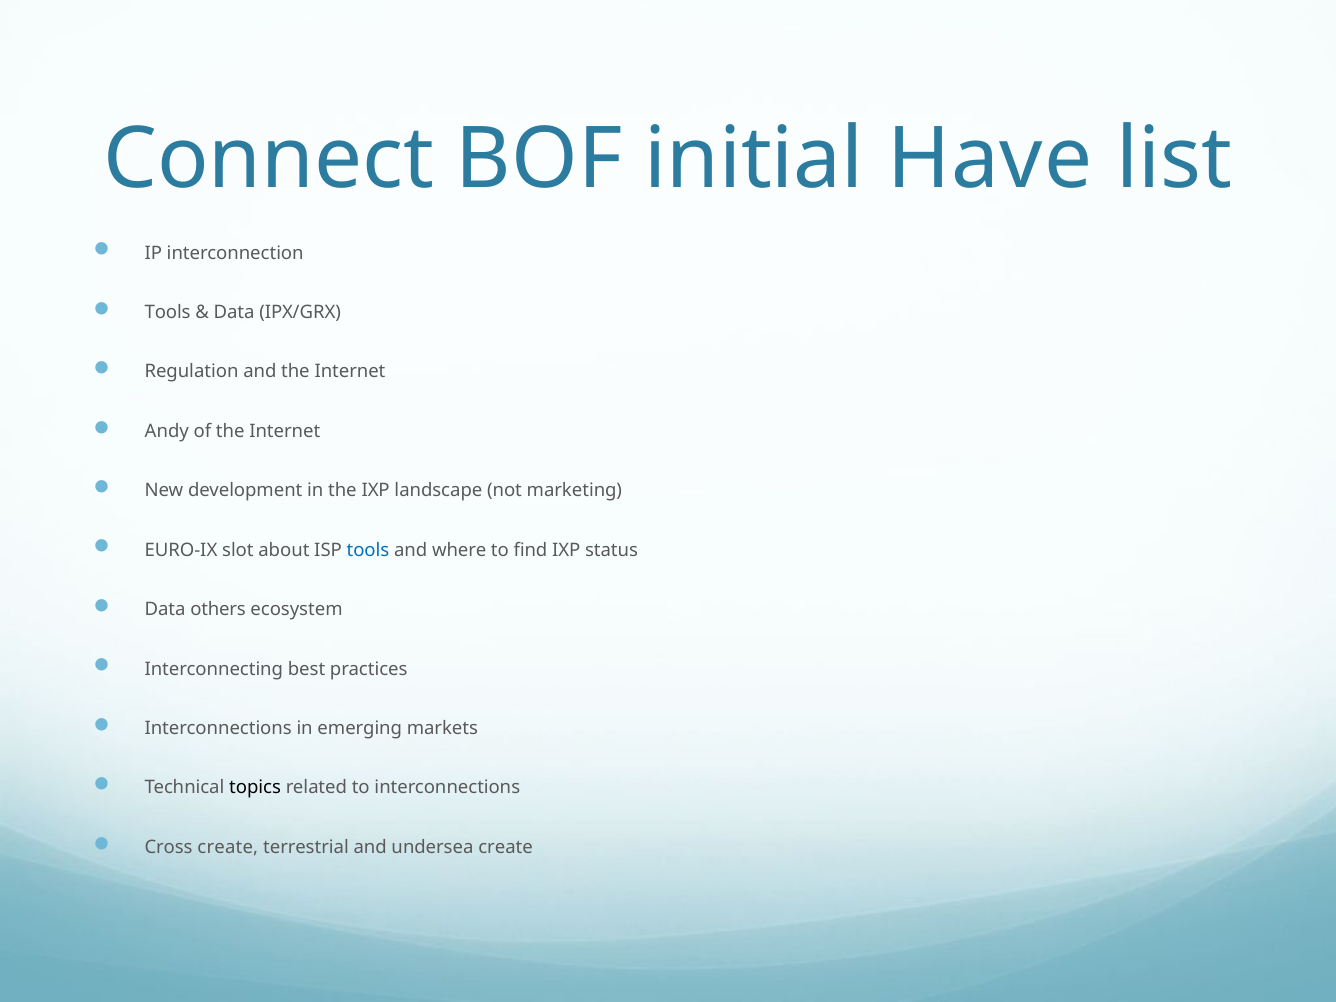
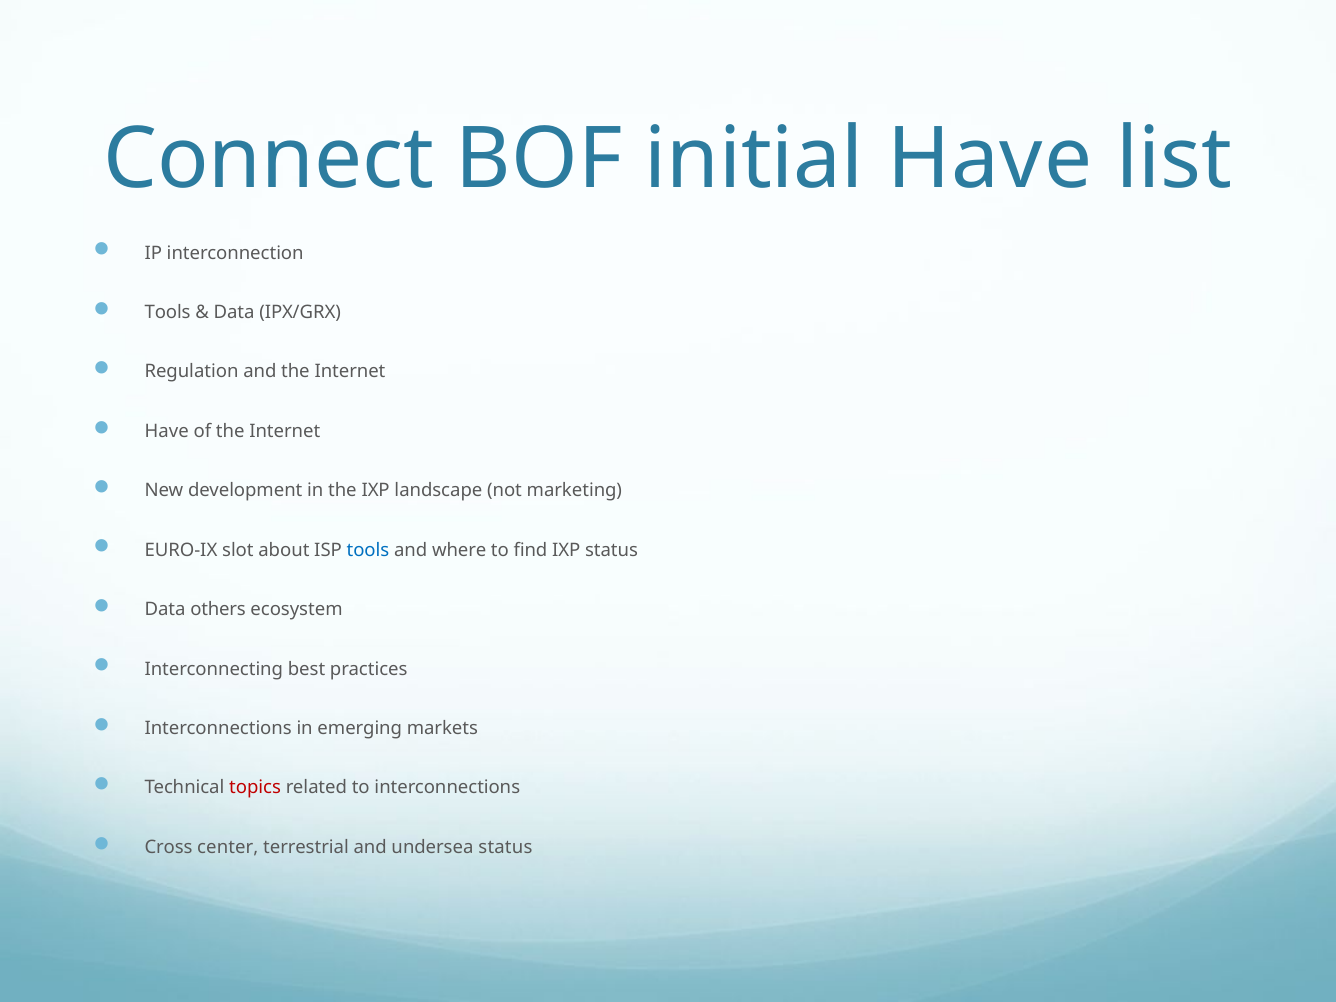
Andy: Andy -> Have (167, 431)
topics colour: black -> red (255, 788)
Cross create: create -> center (228, 847)
undersea create: create -> status (505, 847)
